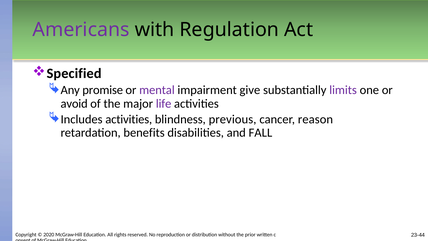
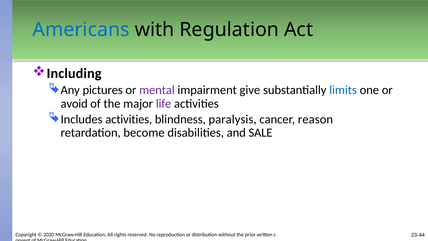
Americans colour: purple -> blue (81, 30)
Specified: Specified -> Including (74, 73)
promise: promise -> pictures (103, 90)
limits colour: purple -> blue (343, 90)
previous: previous -> paralysis (233, 119)
benefits: benefits -> become (144, 133)
FALL: FALL -> SALE (261, 133)
